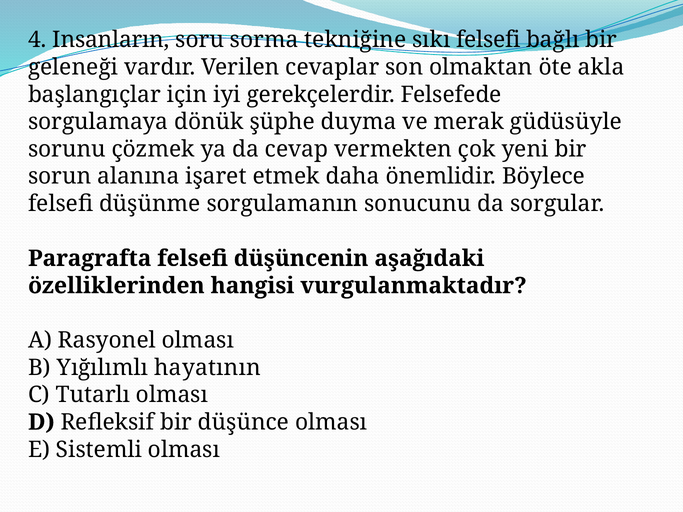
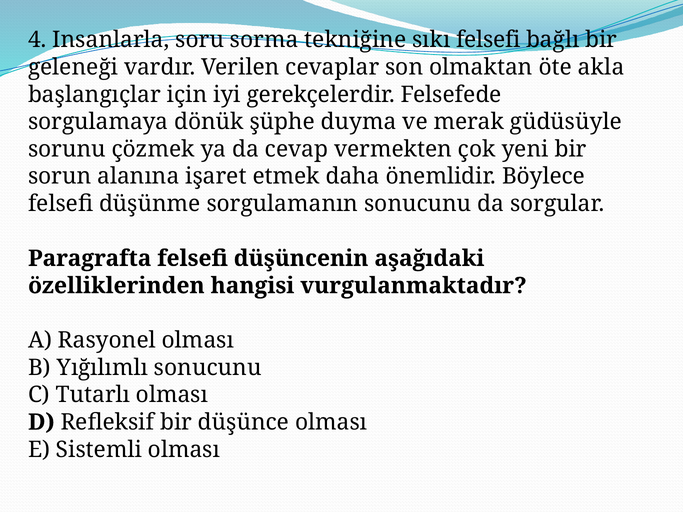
Insanların: Insanların -> Insanlarla (111, 40)
Yığılımlı hayatının: hayatının -> sonucunu (208, 368)
